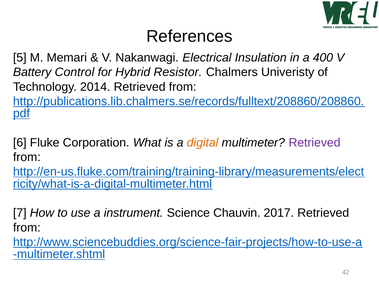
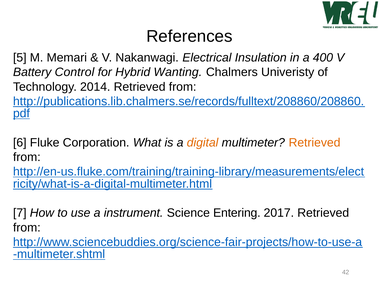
Resistor: Resistor -> Wanting (178, 72)
Retrieved colour: purple -> orange (315, 142)
Chauvin: Chauvin -> Entering (237, 212)
